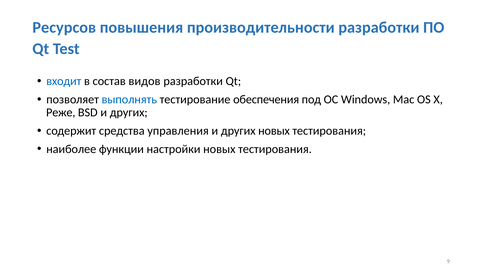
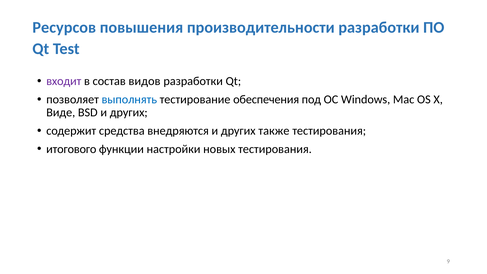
входит colour: blue -> purple (64, 81)
Реже: Реже -> Виде (61, 113)
управления: управления -> внедряются (178, 131)
других новых: новых -> также (274, 131)
наиболее: наиболее -> итогового (71, 149)
